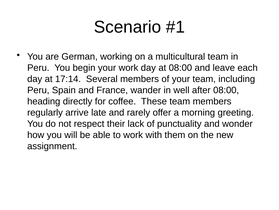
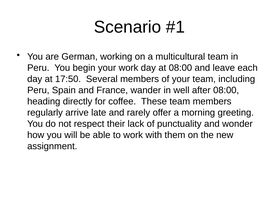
17:14: 17:14 -> 17:50 (68, 79)
